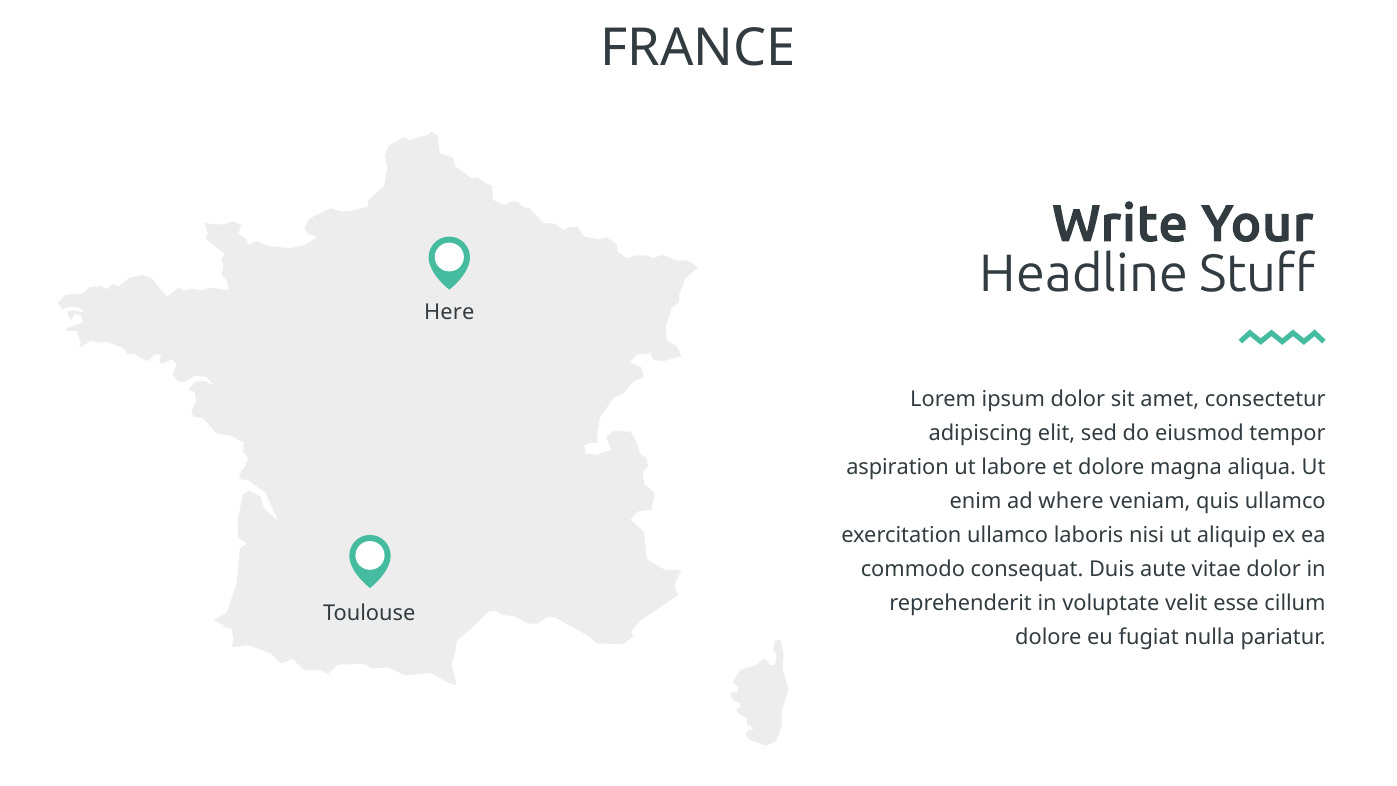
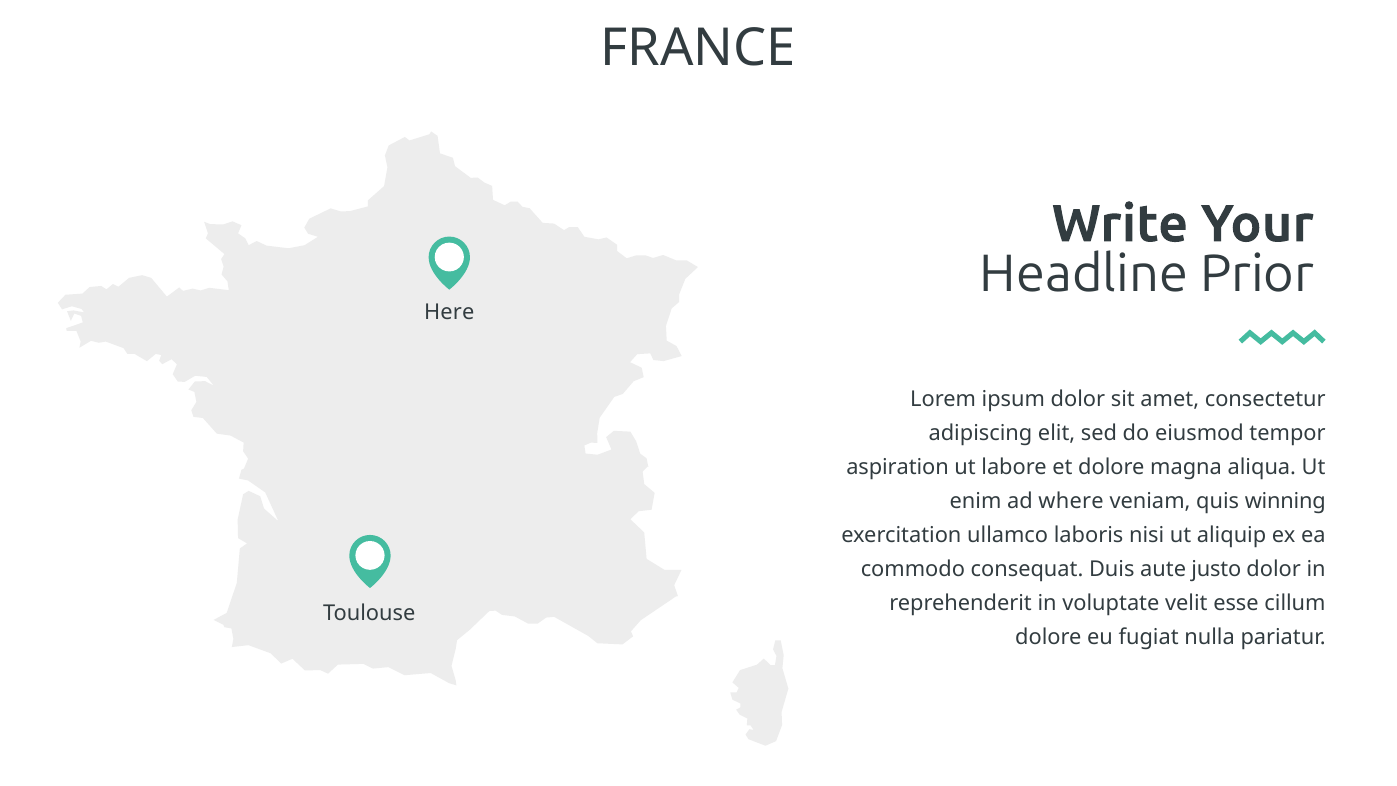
Stuff: Stuff -> Prior (1257, 274)
quis ullamco: ullamco -> winning (1285, 501)
vitae: vitae -> justo (1216, 569)
